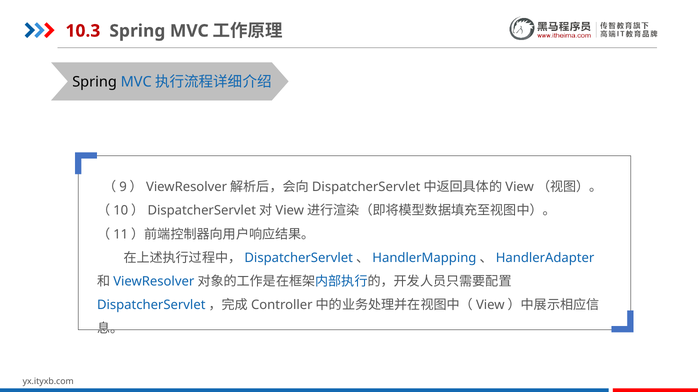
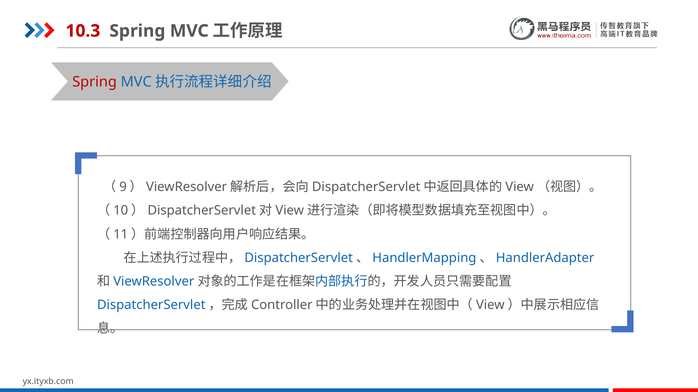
Spring colour: black -> red (95, 82)
